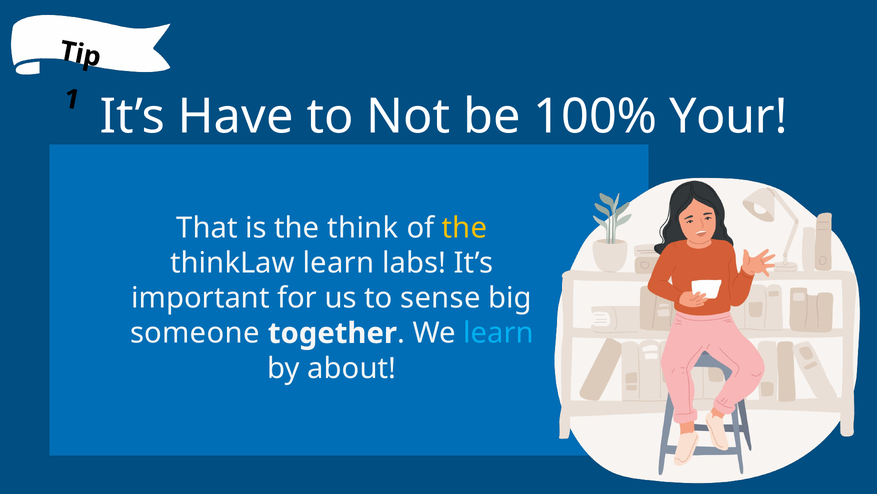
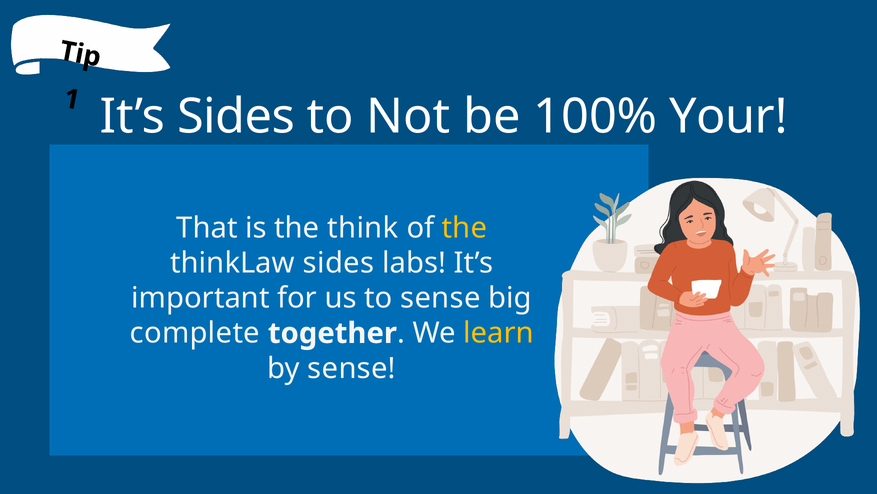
It’s Have: Have -> Sides (236, 117)
thinkLaw learn: learn -> sides (338, 263)
someone: someone -> complete (195, 333)
learn colour: light blue -> yellow (499, 333)
by about: about -> sense (352, 368)
